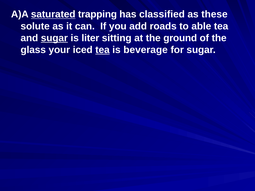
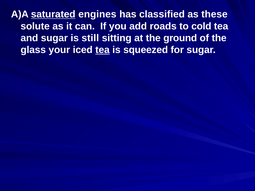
trapping: trapping -> engines (97, 14)
able: able -> cold (201, 26)
sugar underline: present -> none (54, 38)
liter: liter -> still (90, 38)
beverage: beverage -> squeezed (146, 50)
